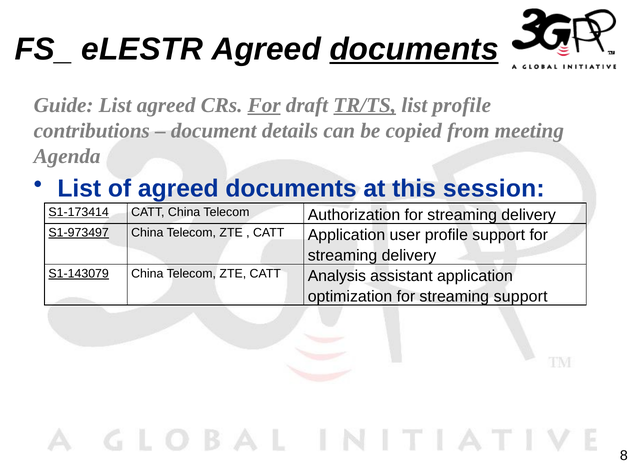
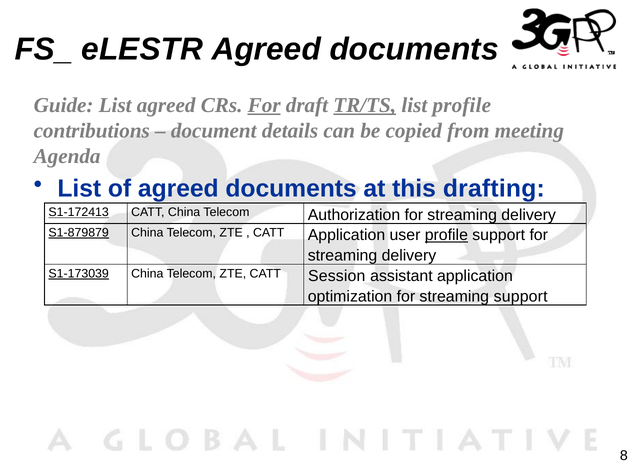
documents underline: present -> none (414, 49)
session: session -> drafting (494, 189)
S1-173414: S1-173414 -> S1-172413 (79, 212)
S1-973497: S1-973497 -> S1-879879 (79, 232)
profile underline: none -> present (446, 235)
S1-143079: S1-143079 -> S1-173039 (79, 273)
Analysis: Analysis -> Session (337, 276)
